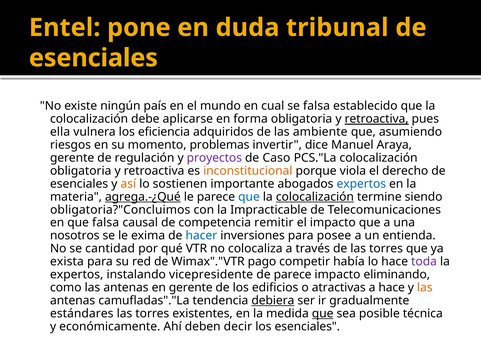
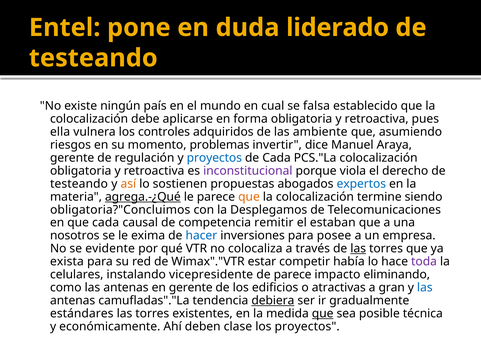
tribunal: tribunal -> liderado (338, 28)
esenciales: esenciales -> testeando (93, 58)
retroactiva underline: present -> none (377, 119)
eficiencia: eficiencia -> controles (164, 132)
proyectos colour: purple -> blue (214, 158)
de Caso: Caso -> Cada (277, 158)
inconstitucional colour: orange -> purple (248, 171)
esenciales: esenciales -> testeando (79, 184)
importante: importante -> propuestas (242, 184)
que colour: blue -> orange (249, 197)
colocalización underline: present -> none (315, 197)
Impracticable: Impracticable -> Desplegamos (269, 210)
que falsa: falsa -> cada (106, 223)
el impacto: impacto -> estaban (333, 223)
entienda: entienda -> empresa (409, 236)
cantidad: cantidad -> evidente (110, 249)
las underline: none -> present (358, 249)
pago: pago -> estar (262, 262)
expertos: expertos -> celulares (77, 275)
a hace: hace -> gran (392, 288)
las colour: orange -> blue (425, 288)
decir: decir -> clase (238, 327)
los esenciales: esenciales -> proyectos (307, 327)
